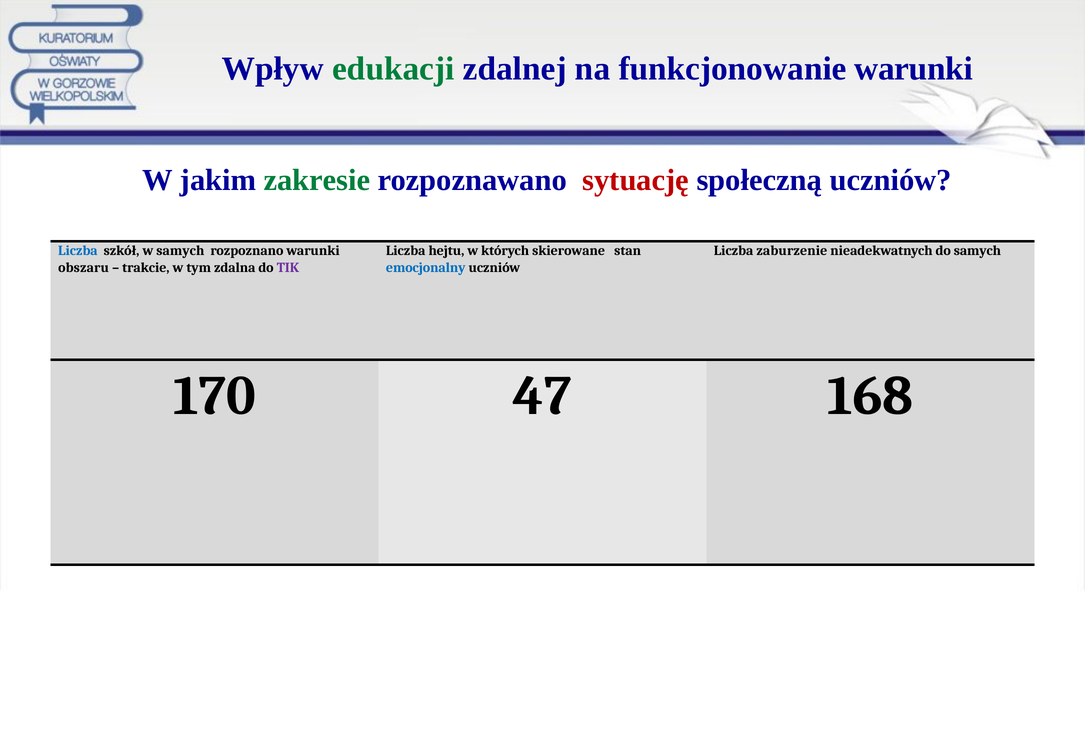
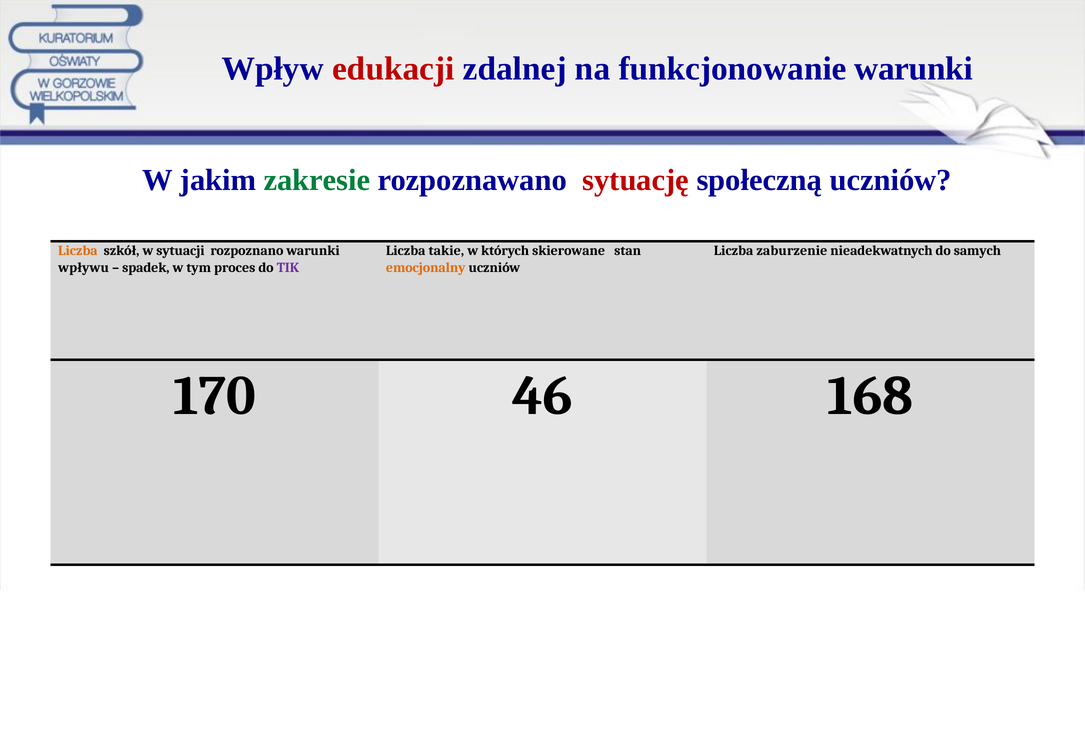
edukacji colour: green -> red (393, 69)
Liczba colour: blue -> orange (78, 251)
w samych: samych -> sytuacji (180, 251)
hejtu: hejtu -> takie (446, 251)
obszaru: obszaru -> wpływu (84, 268)
trakcie: trakcie -> spadek (146, 268)
zdalna: zdalna -> proces (235, 268)
emocjonalny colour: blue -> orange (426, 268)
47: 47 -> 46 (543, 396)
